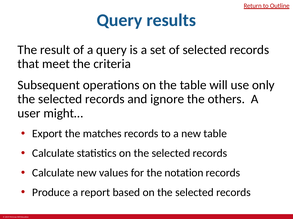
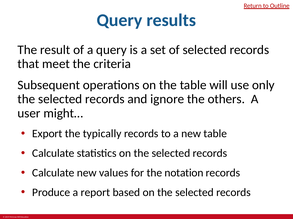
matches: matches -> typically (102, 134)
